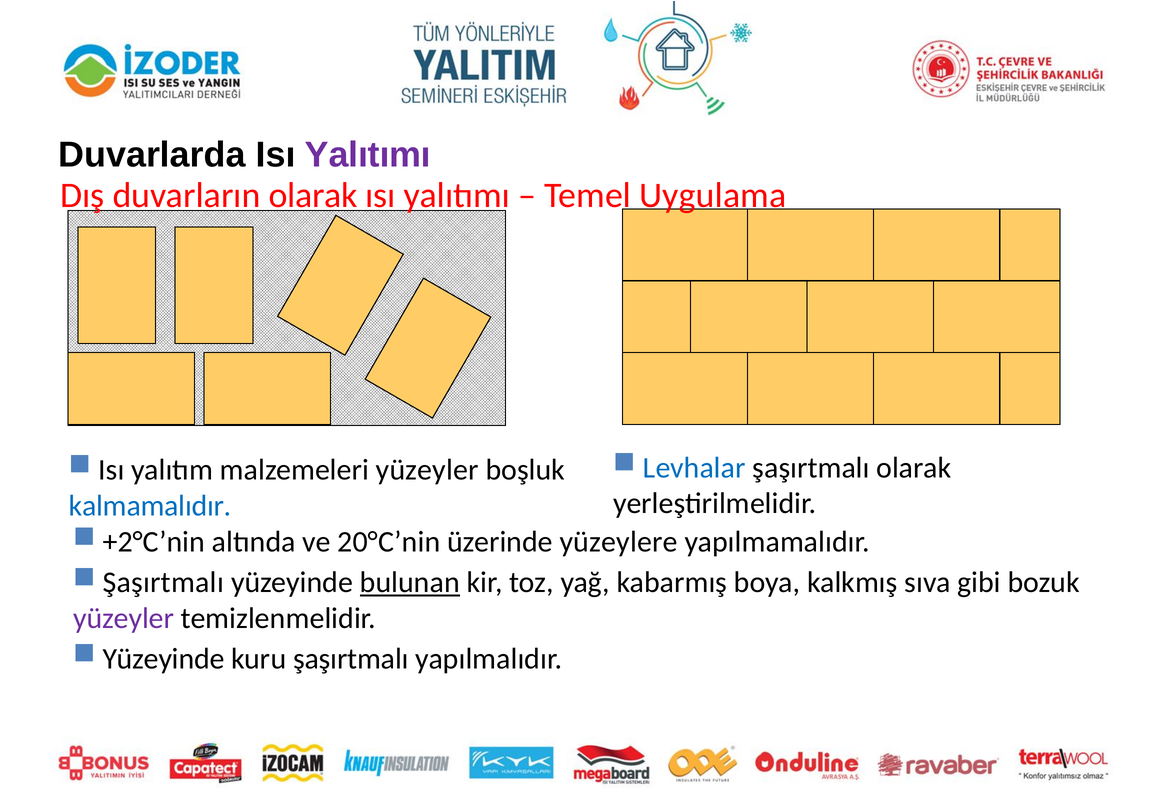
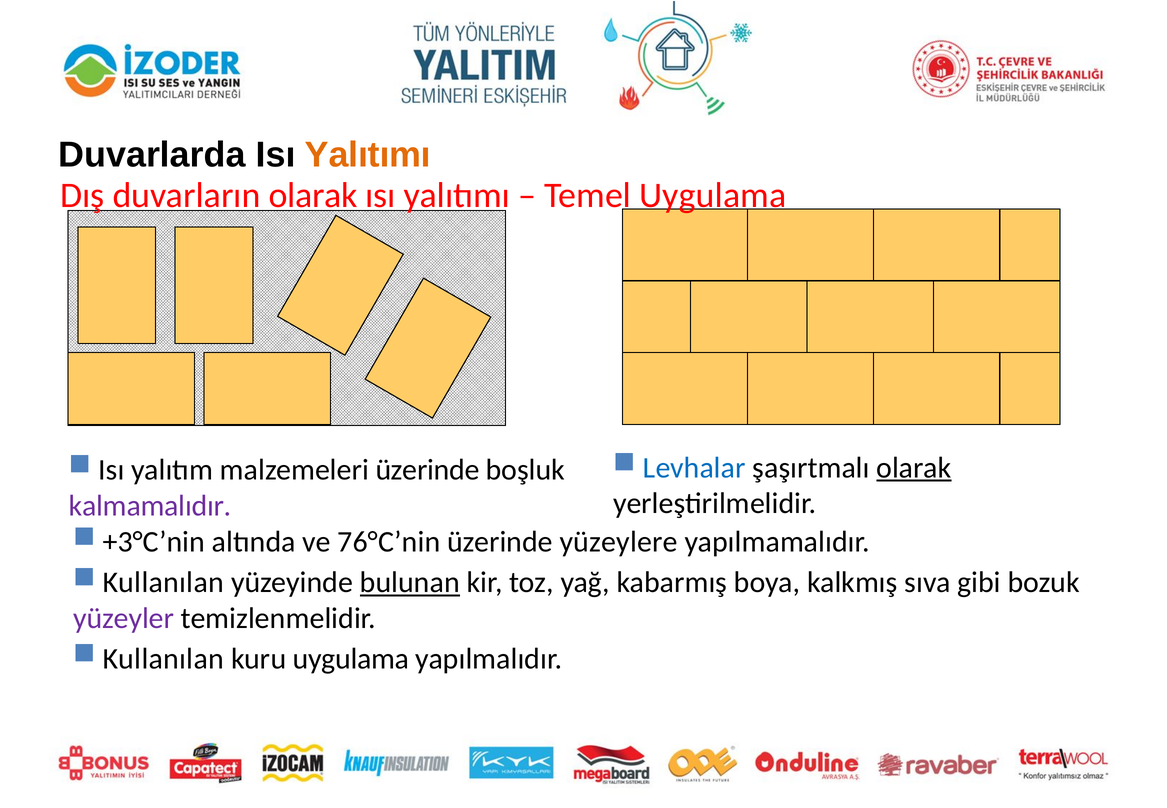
Yalıtımı colour: purple -> orange (368, 155)
olarak underline: none -> present (914, 468)
malzemeleri yüzeyler: yüzeyler -> üzerinde (427, 470)
kalmamalıdır colour: blue -> purple (150, 506)
+2°C’nin: +2°C’nin -> +3°C’nin (154, 542)
20°C’nin: 20°C’nin -> 76°C’nin (389, 542)
Şaşırtmalı: Şaşırtmalı -> Kullanılan (163, 583)
Yüzeyinde: Yüzeyinde -> Kullanılan (163, 659)
kuru şaşırtmalı: şaşırtmalı -> uygulama (351, 659)
